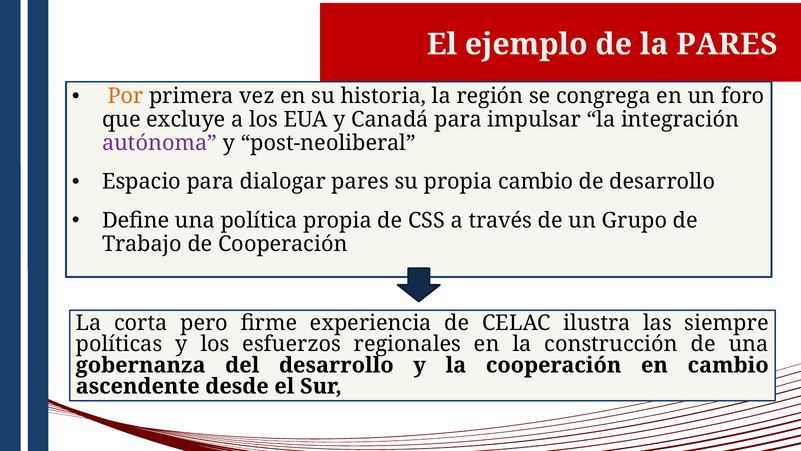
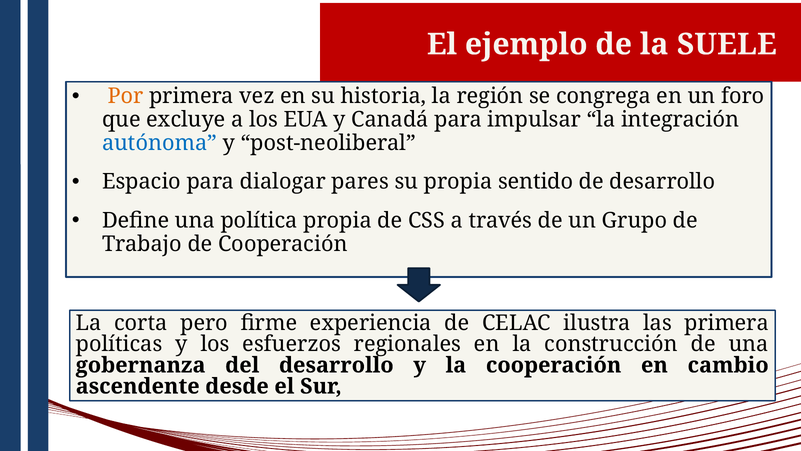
la PARES: PARES -> SUELE (727, 44)
autónoma colour: purple -> blue (160, 143)
propia cambio: cambio -> sentido (536, 182)
las siempre: siempre -> primera (727, 323)
